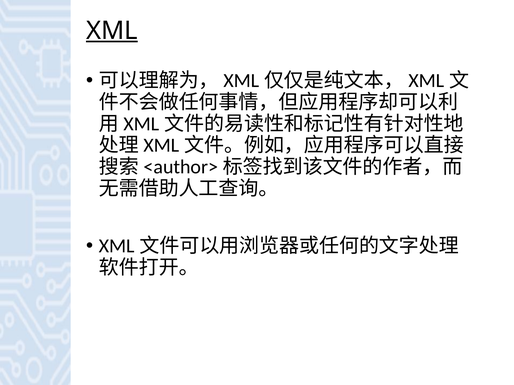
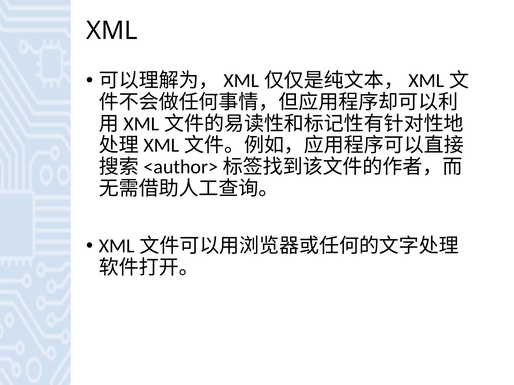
XML underline: present -> none (112, 31)
